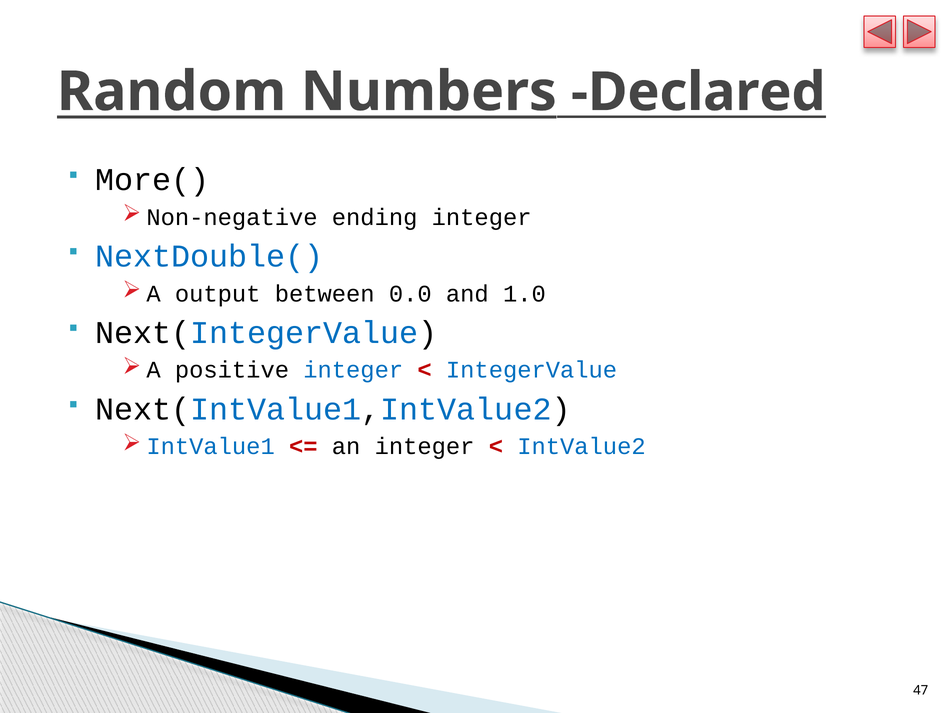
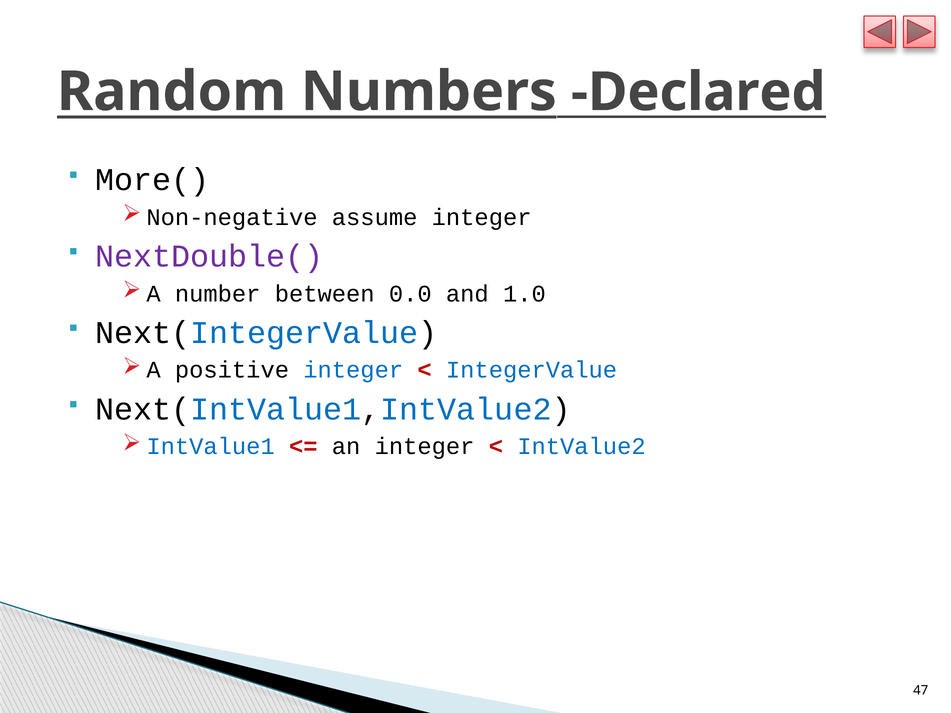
ending: ending -> assume (375, 217)
NextDouble( colour: blue -> purple (209, 256)
output: output -> number (218, 294)
